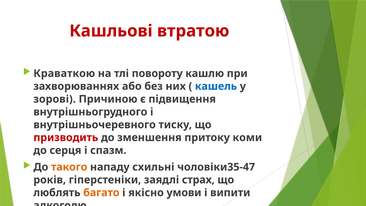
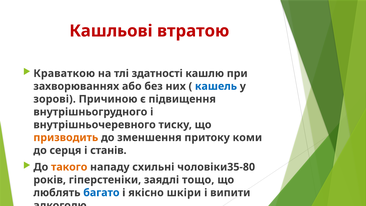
повороту: повороту -> здатності (157, 73)
призводить colour: red -> orange (66, 137)
спазм: спазм -> станів (108, 150)
чоловіки35-47: чоловіки35-47 -> чоловіки35-80 (216, 167)
страх: страх -> тощо (198, 180)
багато colour: orange -> blue (101, 193)
умови: умови -> шкіри (184, 193)
